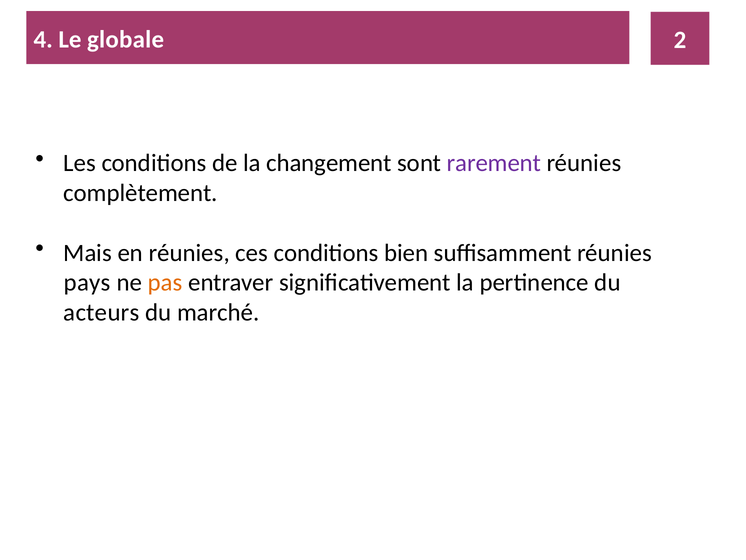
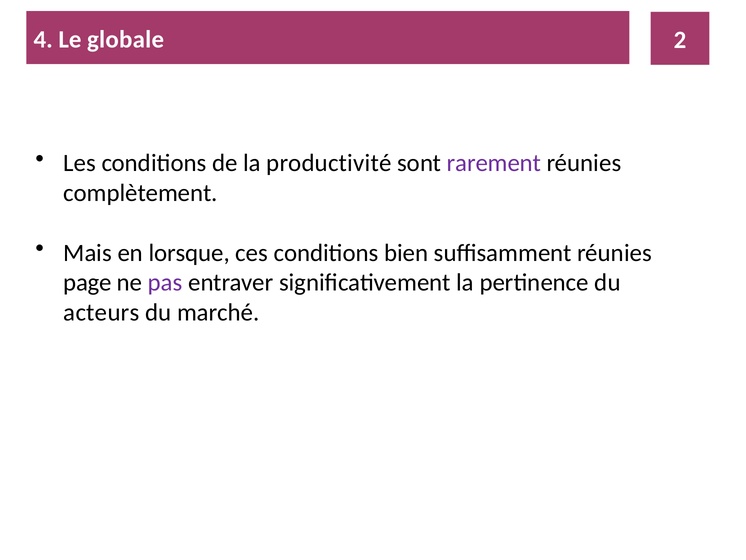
changement: changement -> productivité (329, 163)
en réunies: réunies -> lorsque (189, 253)
pays: pays -> page (87, 282)
pas colour: orange -> purple (165, 282)
